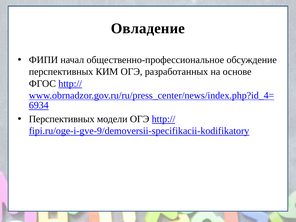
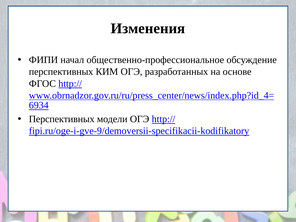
Овладение: Овладение -> Изменения (148, 28)
